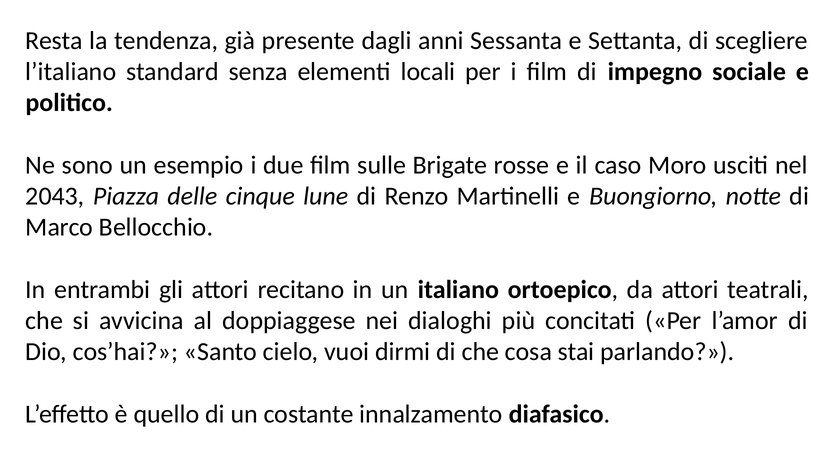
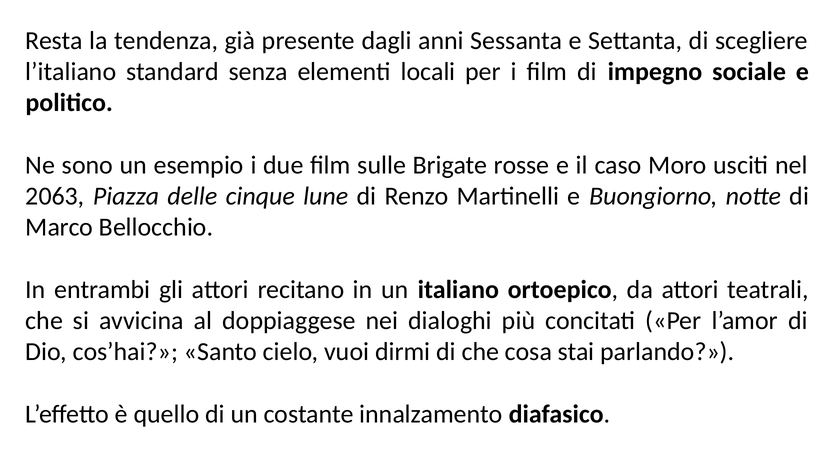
2043: 2043 -> 2063 (55, 196)
